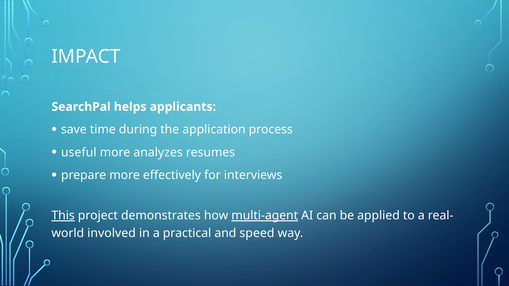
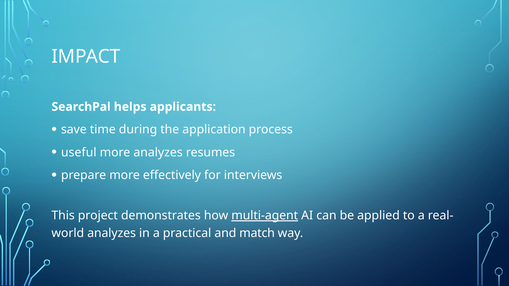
This underline: present -> none (63, 216)
involved: involved -> analyzes (112, 233)
speed: speed -> match (257, 233)
